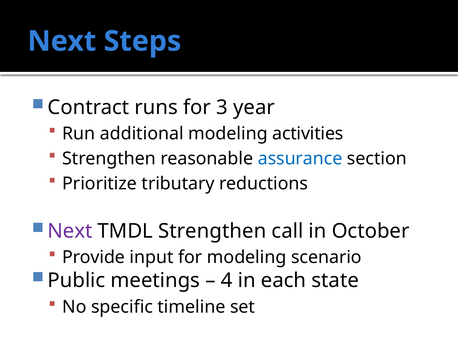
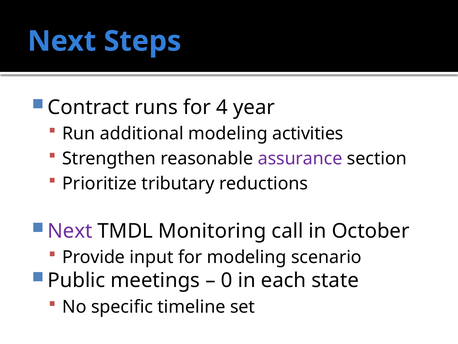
3: 3 -> 4 (222, 107)
assurance colour: blue -> purple (300, 158)
TMDL Strengthen: Strengthen -> Monitoring (212, 231)
4: 4 -> 0 (227, 280)
